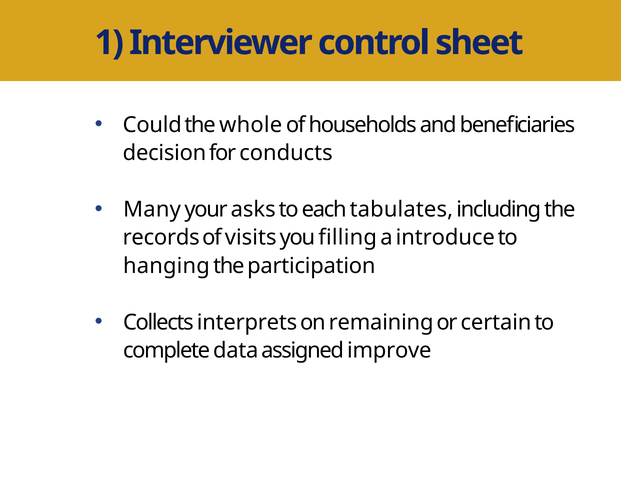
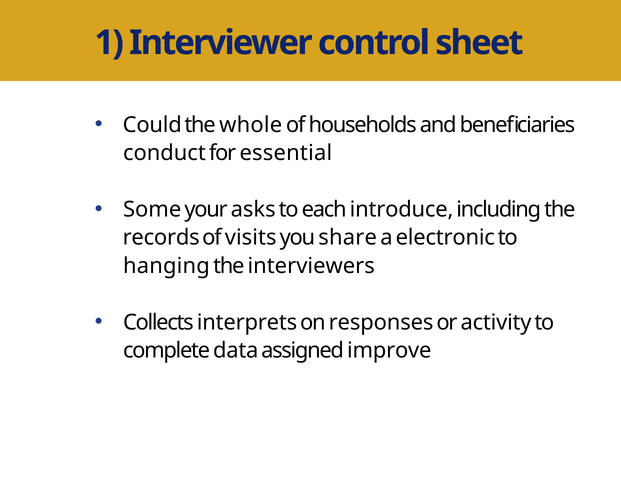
decision: decision -> conduct (164, 153)
conducts: conducts -> essential (286, 153)
Many: Many -> Some (152, 209)
tabulates: tabulates -> introduce (402, 209)
filling: filling -> share (348, 238)
introduce: introduce -> electronic (445, 238)
participation: participation -> interviewers (311, 266)
remaining: remaining -> responses (381, 322)
certain: certain -> activity (496, 322)
